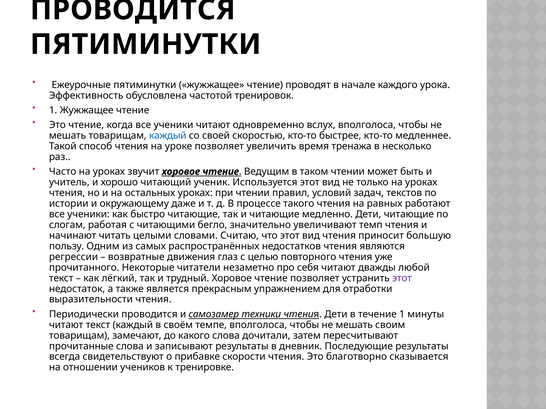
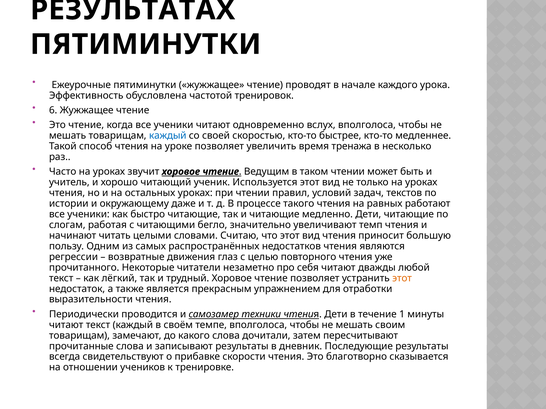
ПРОВОДИТСЯ: ПРОВОДИТСЯ -> РЕЗУЛЬТАТАХ (133, 10)
1: 1 -> 6 (53, 110)
этот colour: purple -> orange (402, 278)
